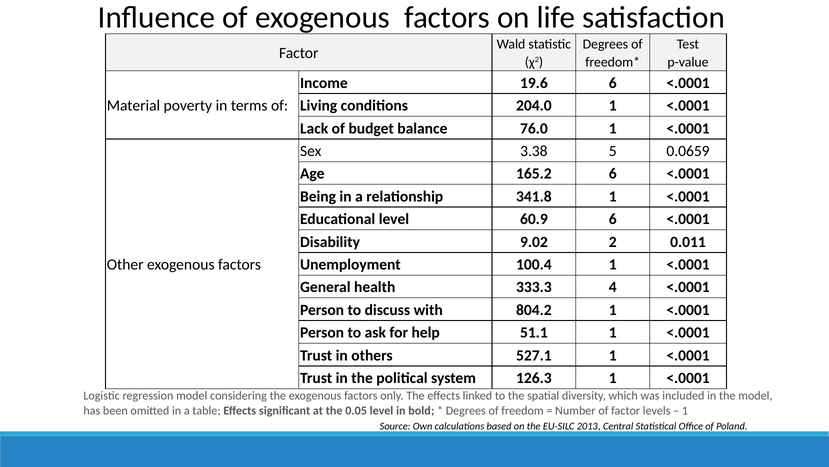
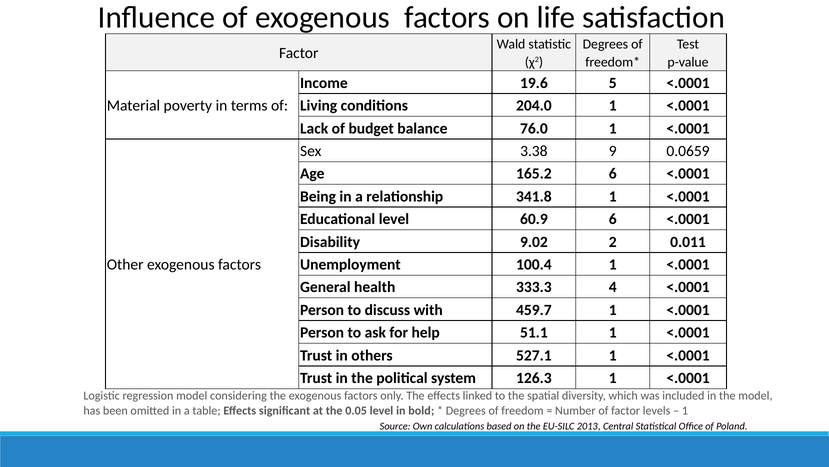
19.6 6: 6 -> 5 (613, 83)
5: 5 -> 9 (613, 151)
804.2: 804.2 -> 459.7 (534, 310)
